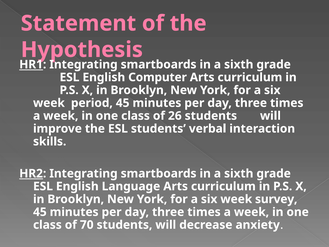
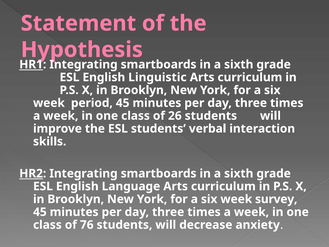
Computer: Computer -> Linguistic (157, 77)
70: 70 -> 76 (87, 225)
